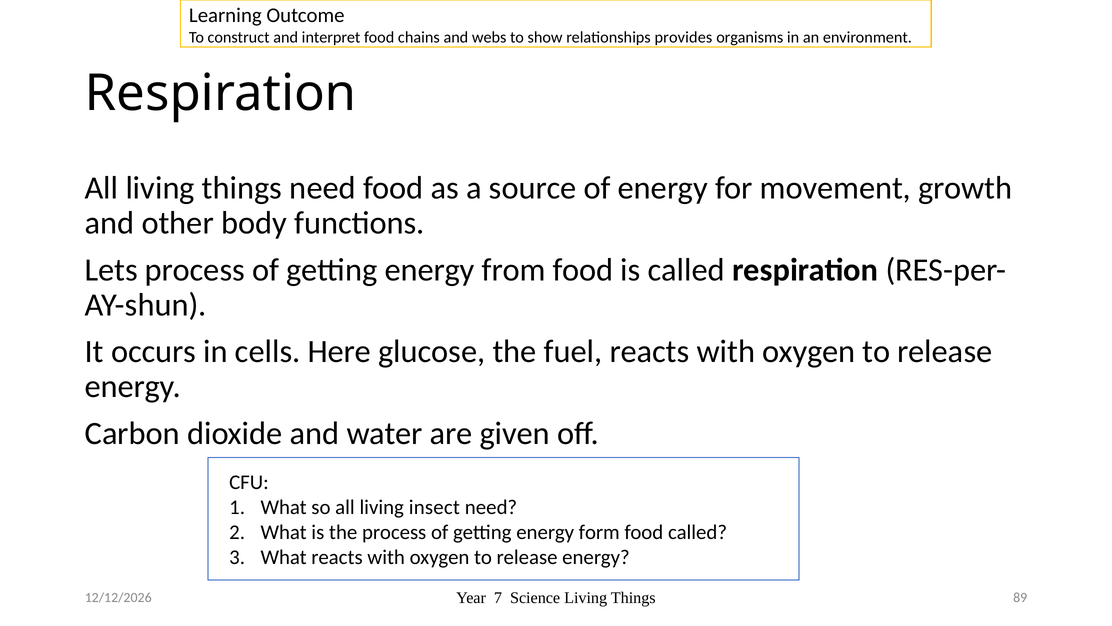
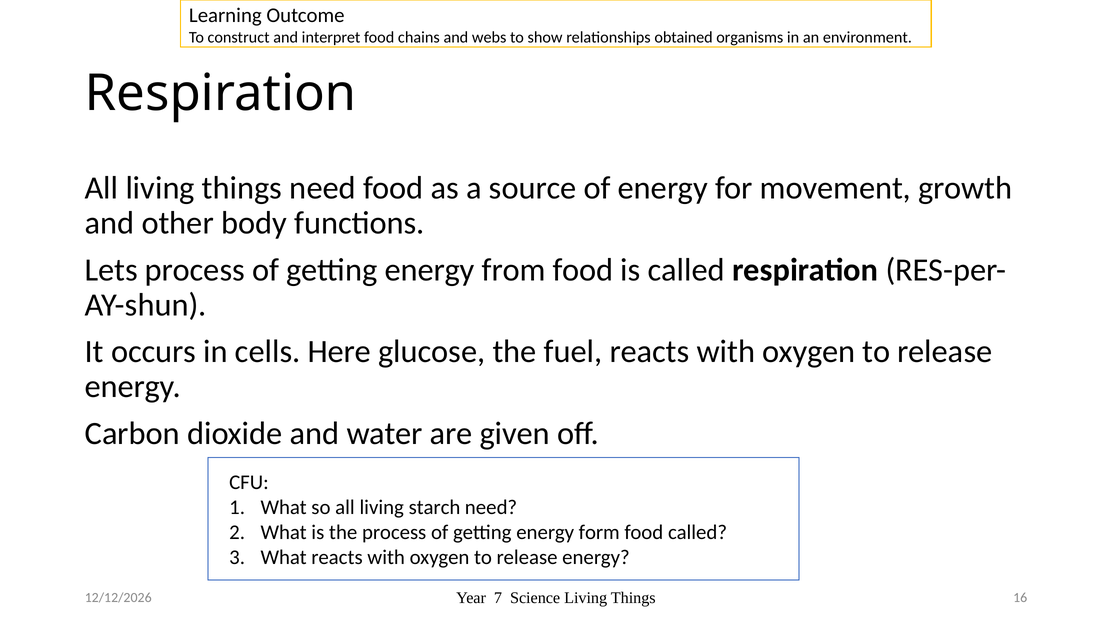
provides: provides -> obtained (684, 37)
insect: insect -> starch (434, 507)
89: 89 -> 16 (1020, 597)
